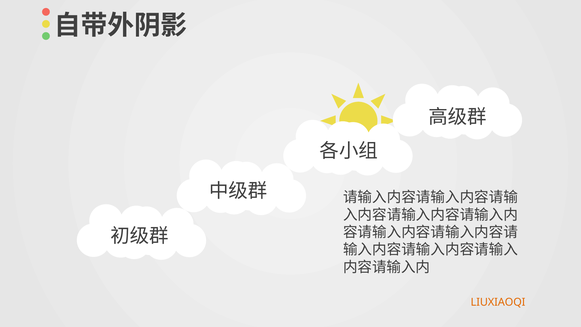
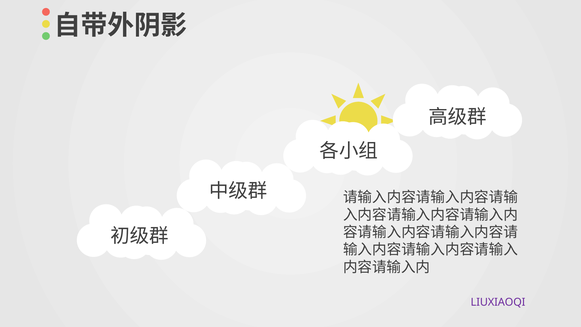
LIUXIAOQI colour: orange -> purple (498, 302)
